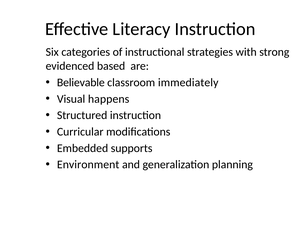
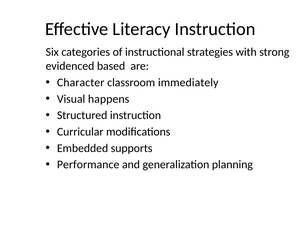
Believable: Believable -> Character (81, 82)
Environment: Environment -> Performance (88, 164)
